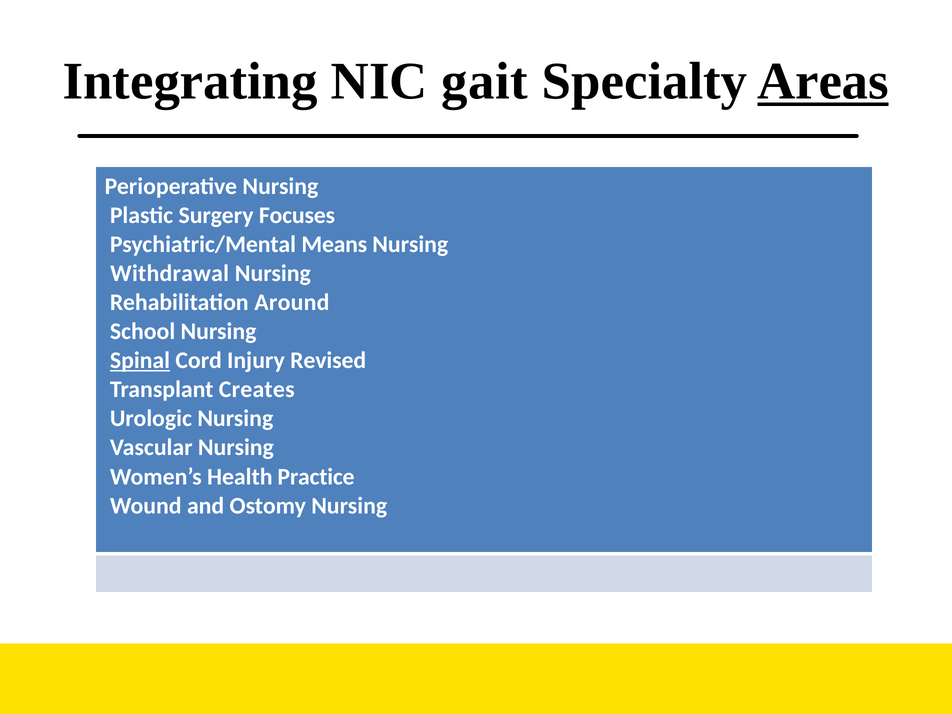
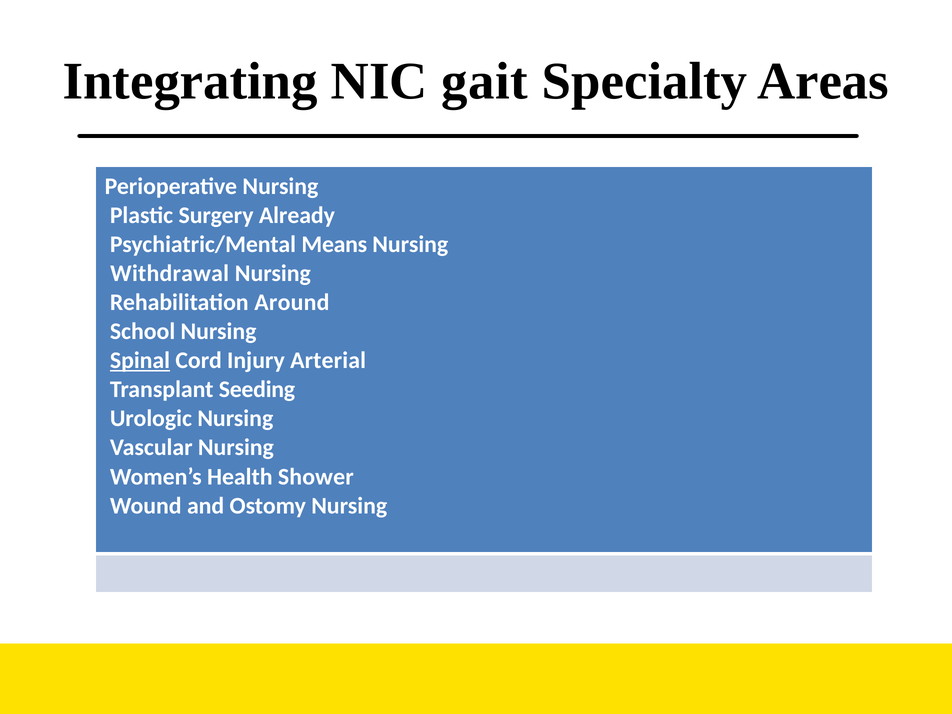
Areas underline: present -> none (823, 81)
Focuses: Focuses -> Already (297, 215)
Revised: Revised -> Arterial (328, 360)
Creates: Creates -> Seeding (257, 390)
Practice: Practice -> Shower (316, 477)
